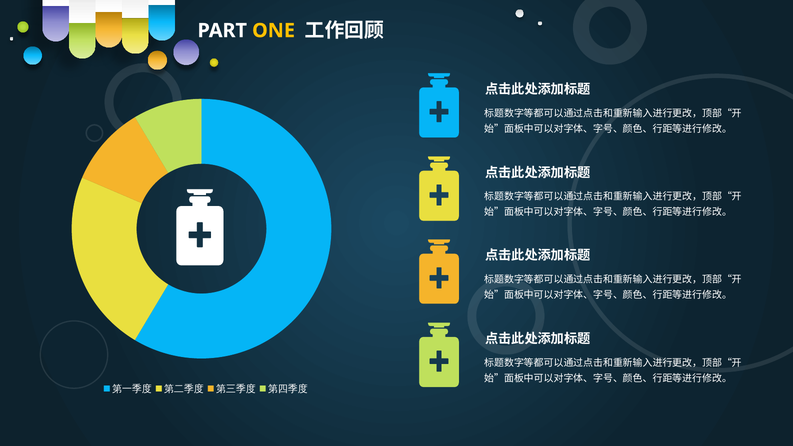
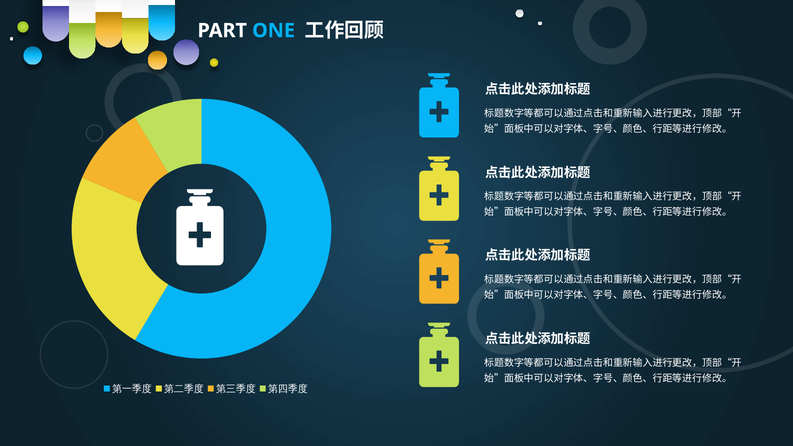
ONE colour: yellow -> light blue (274, 31)
